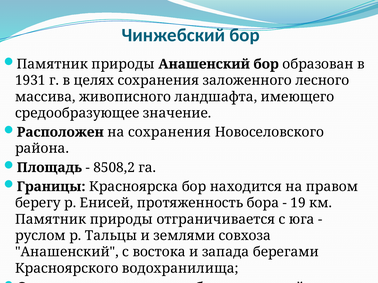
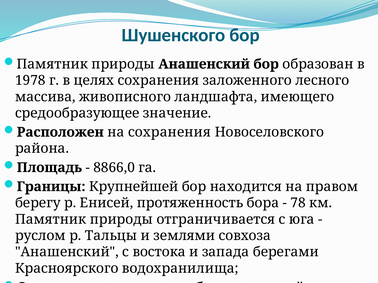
Чинжебский: Чинжебский -> Шушенского (173, 35)
1931: 1931 -> 1978 (30, 81)
8508,2: 8508,2 -> 8866,0 (114, 168)
Красноярска: Красноярска -> Крупнейшей (134, 187)
19: 19 -> 78 (298, 203)
